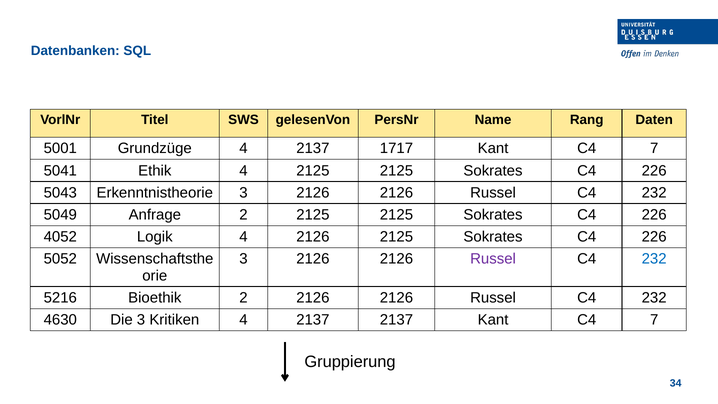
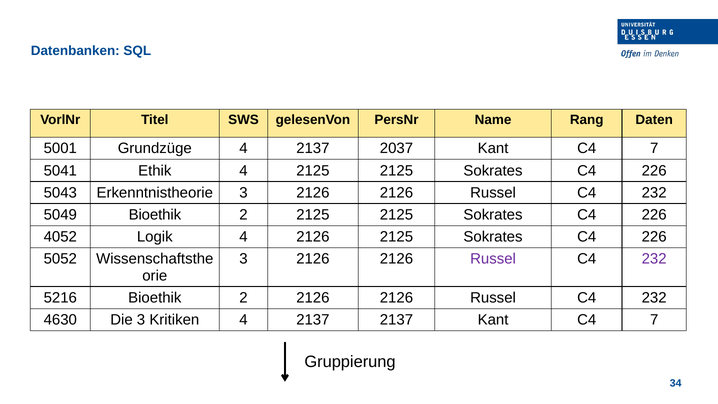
1717: 1717 -> 2037 (396, 149)
5049 Anfrage: Anfrage -> Bioethik (155, 215)
232 colour: blue -> purple (654, 259)
